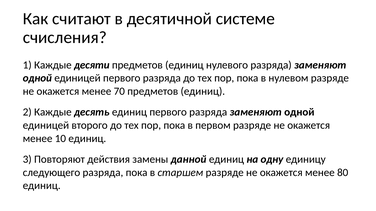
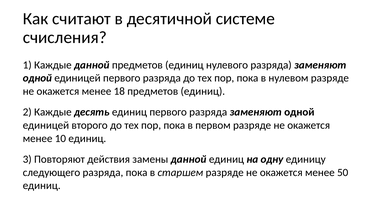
Каждые десяти: десяти -> данной (92, 65)
70: 70 -> 18 (119, 91)
80: 80 -> 50 (343, 173)
